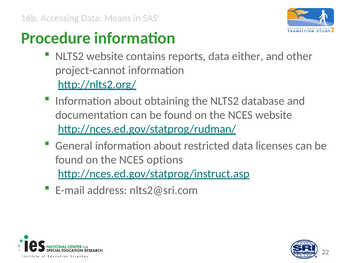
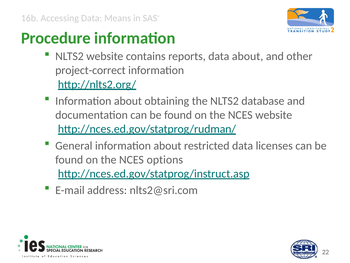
data either: either -> about (248, 56)
project-cannot: project-cannot -> project-correct (90, 70)
